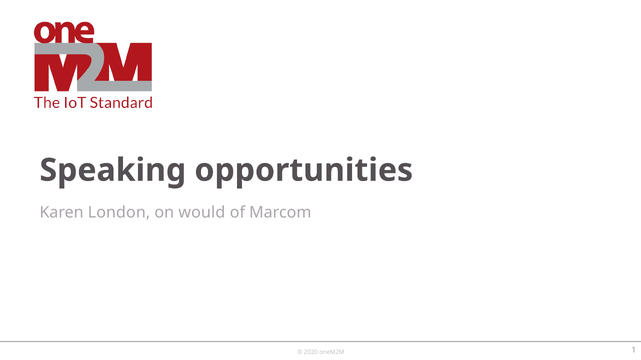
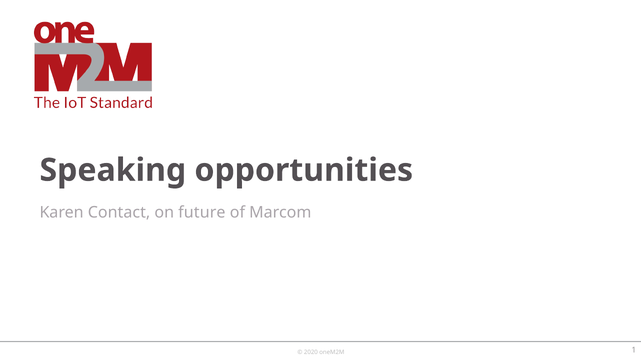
London: London -> Contact (119, 213)
would: would -> future (202, 213)
